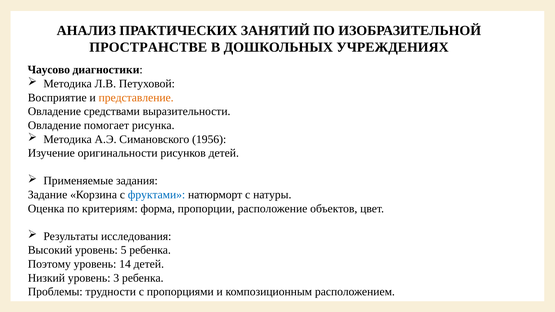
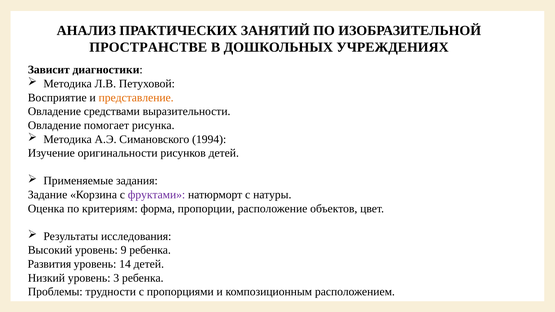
Чаусово: Чаусово -> Зависит (49, 70)
1956: 1956 -> 1994 (209, 139)
фруктами colour: blue -> purple (157, 195)
5: 5 -> 9 (124, 250)
Поэтому: Поэтому -> Развития (49, 264)
